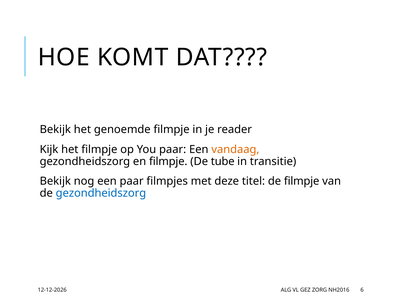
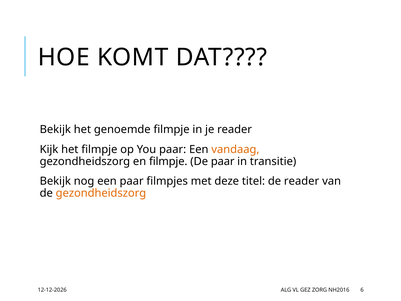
De tube: tube -> paar (223, 161)
de filmpje: filmpje -> reader (302, 181)
gezondheidszorg colour: blue -> orange (101, 193)
